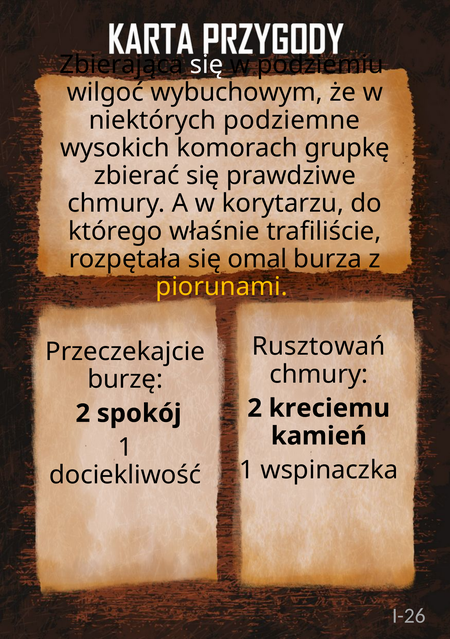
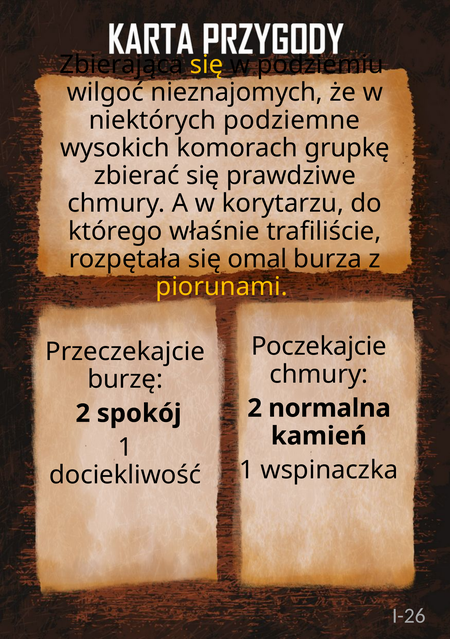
się colour: white -> yellow (207, 65)
wybuchowym: wybuchowym -> nieznajomych (237, 92)
Rusztowań: Rusztowań -> Poczekajcie (319, 347)
kreciemu: kreciemu -> normalna (330, 408)
